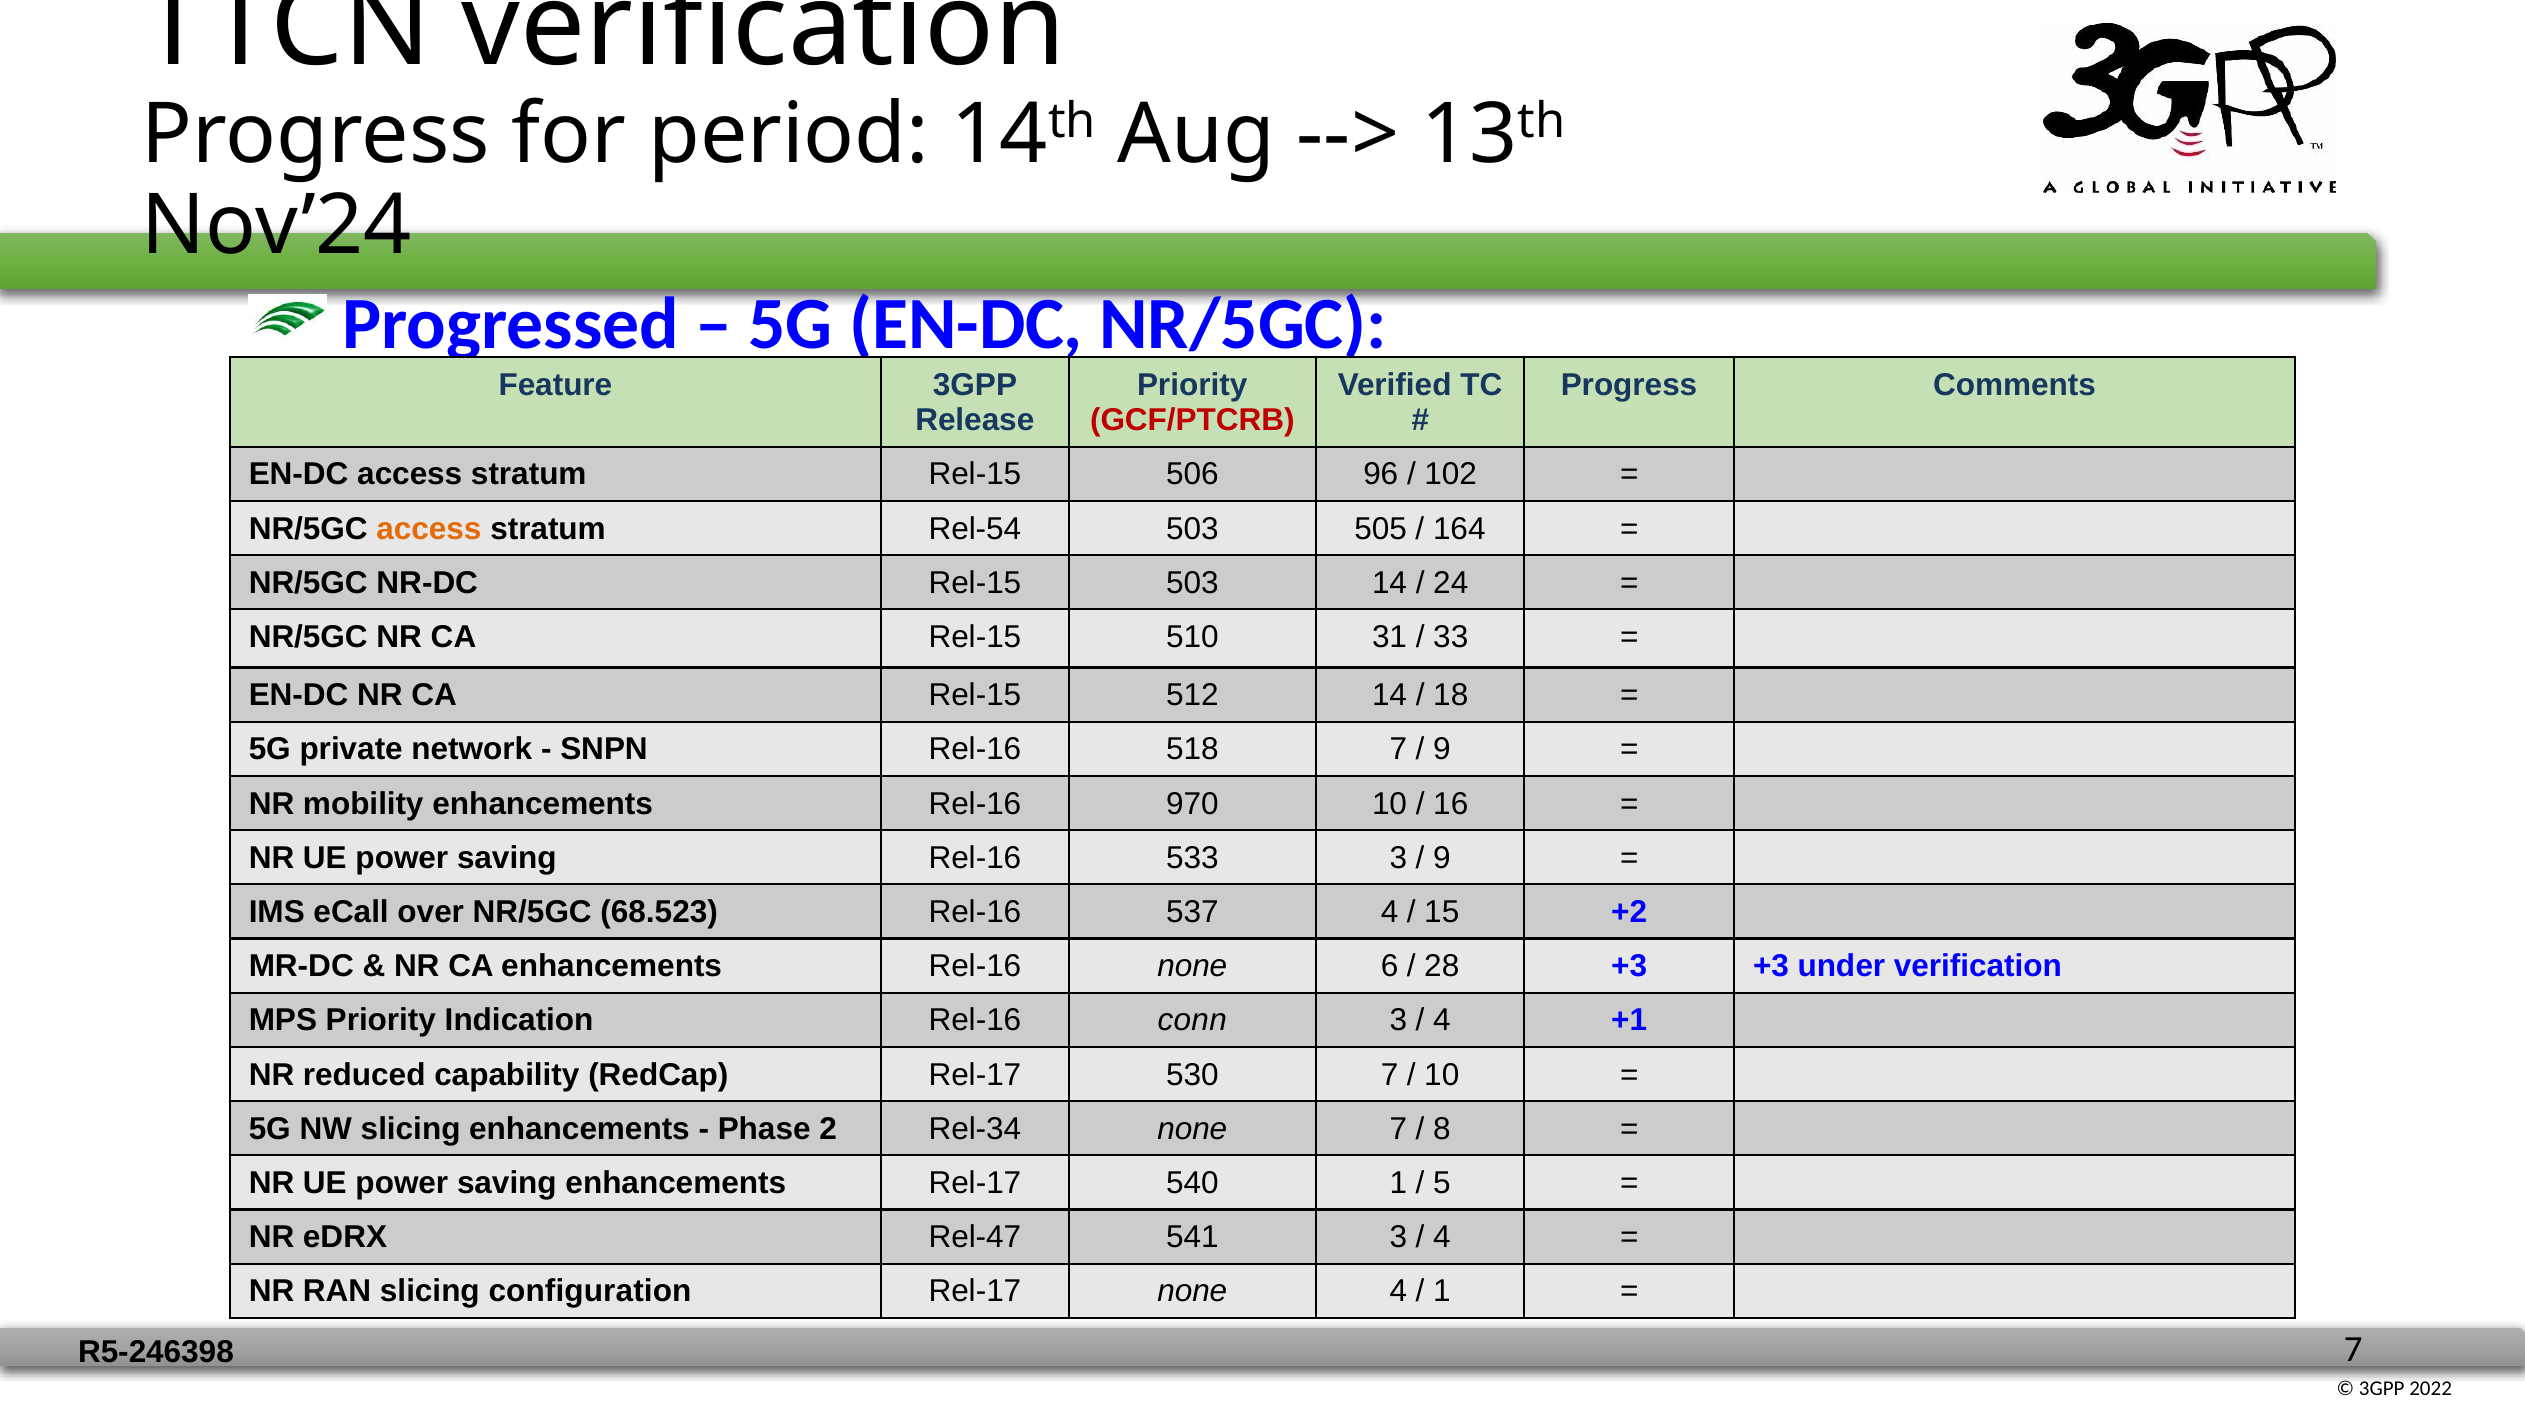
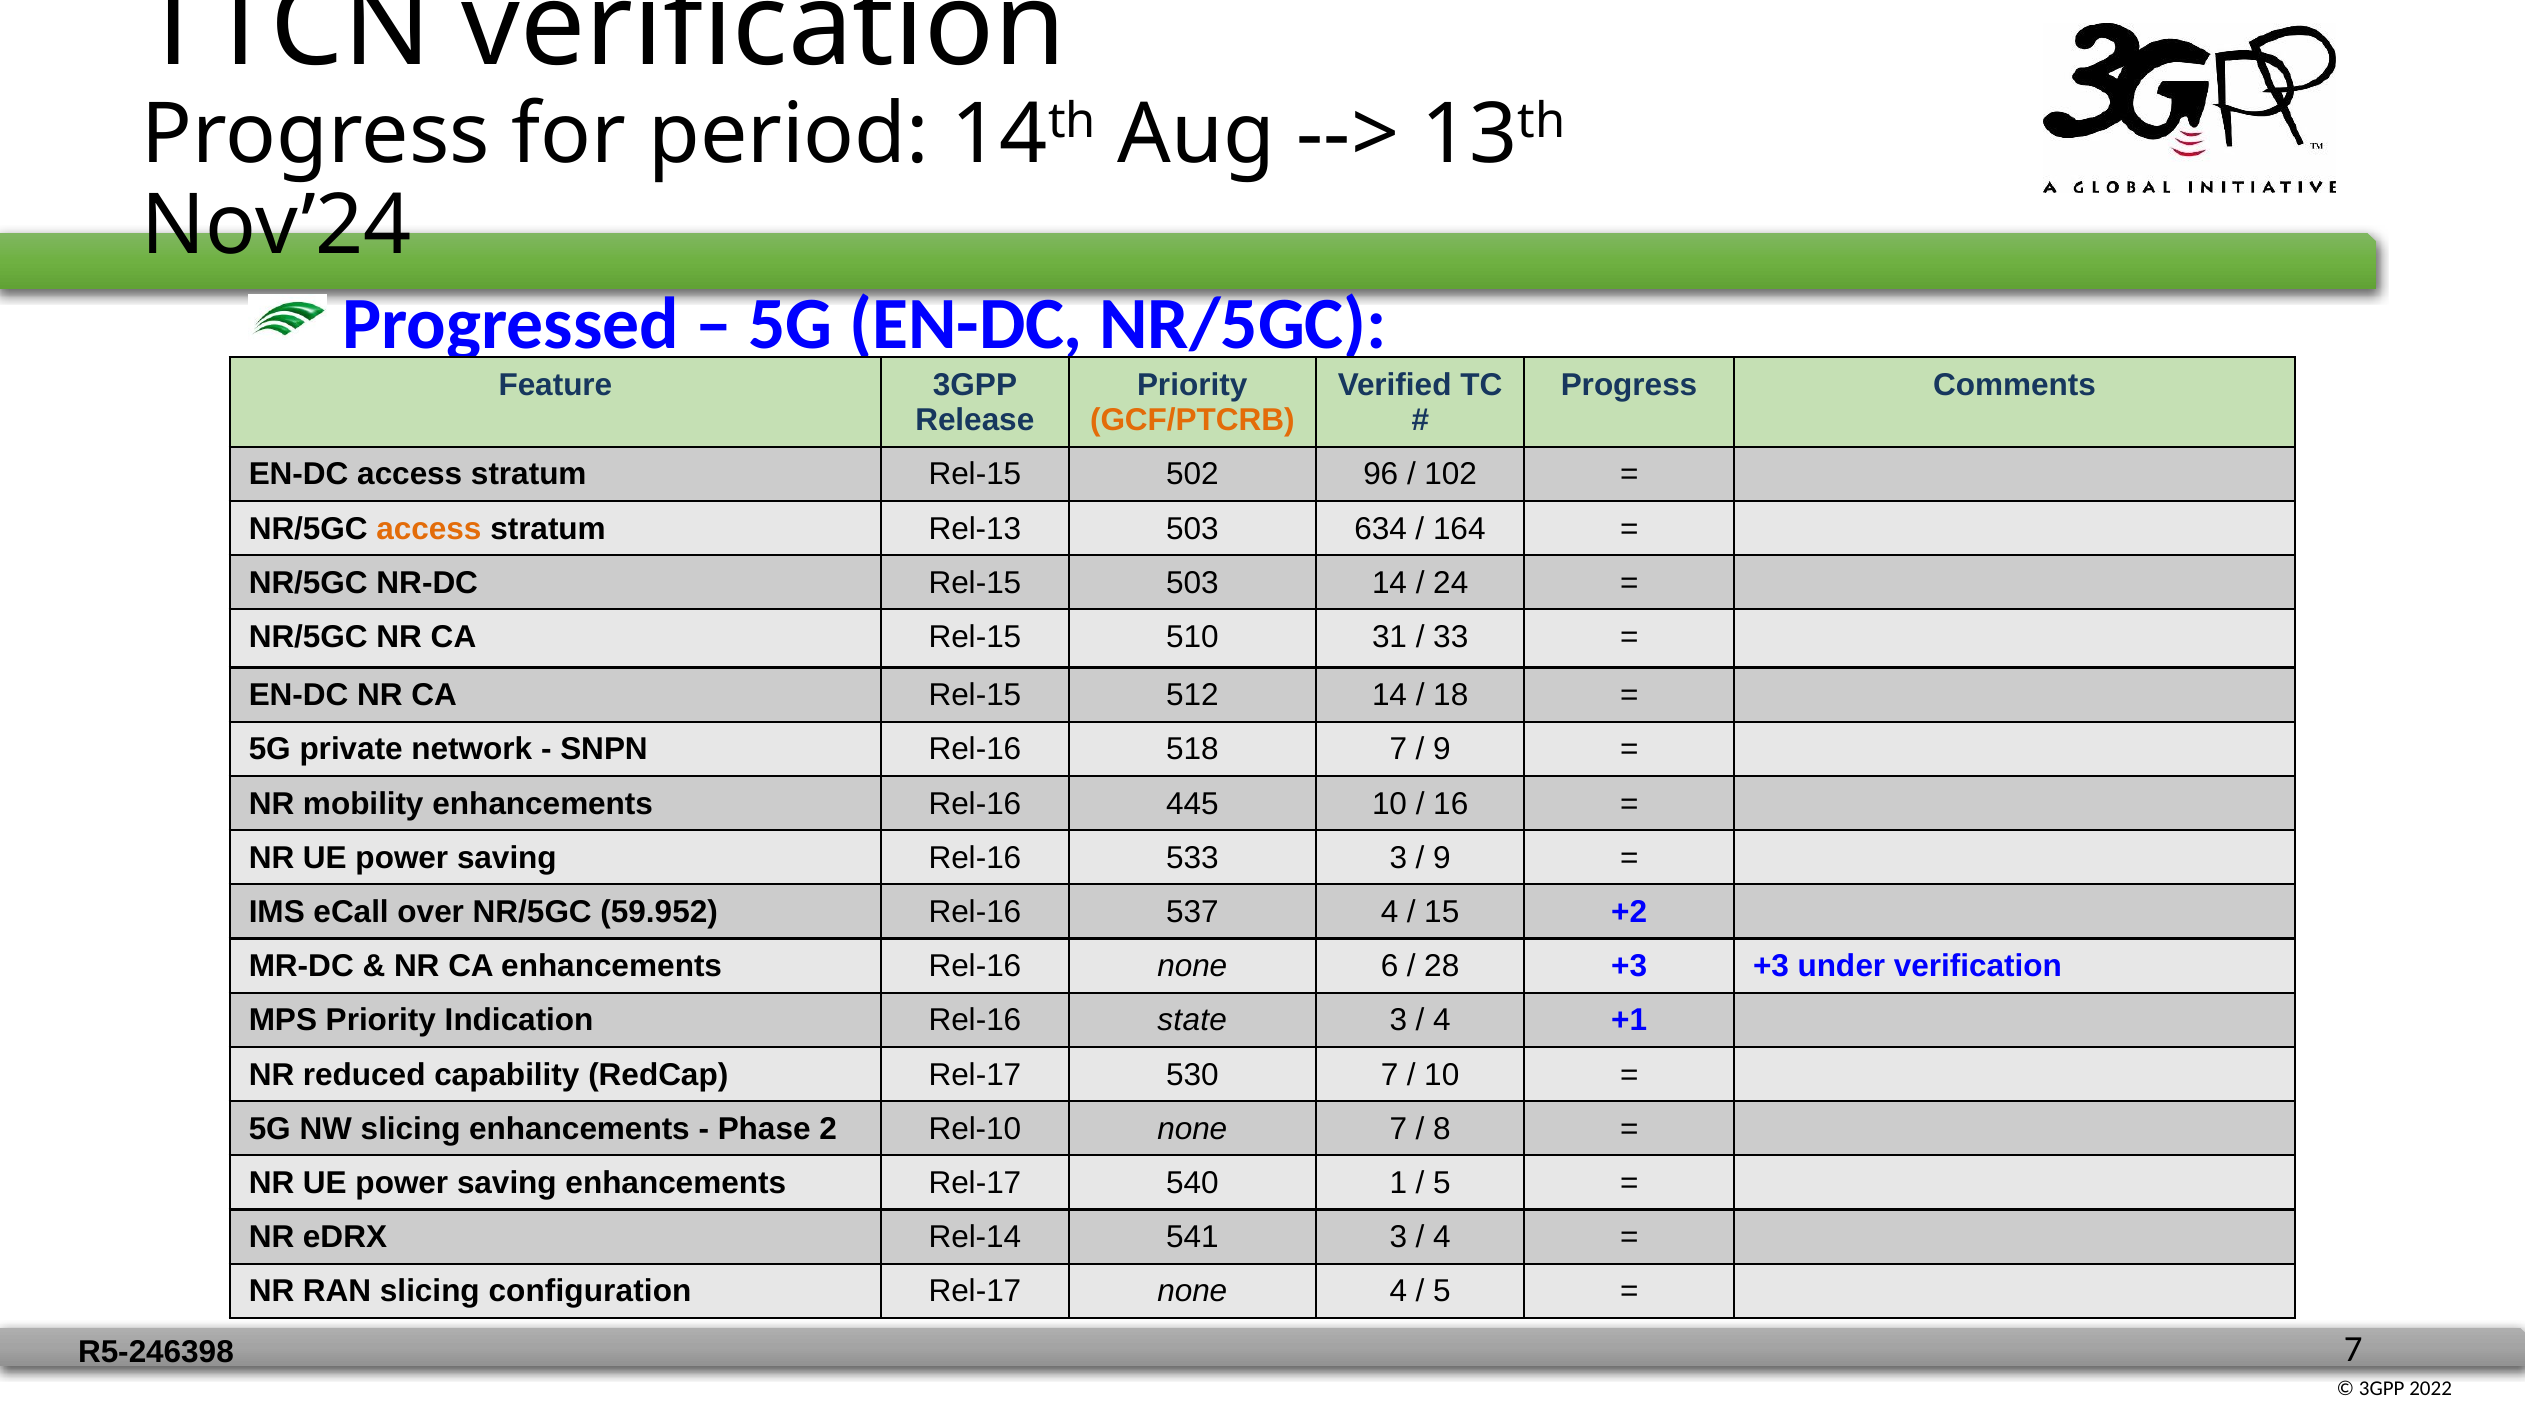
GCF/PTCRB colour: red -> orange (1192, 420)
506: 506 -> 502 (1192, 475)
Rel-54: Rel-54 -> Rel-13 (975, 529)
505: 505 -> 634 (1381, 529)
970: 970 -> 445 (1192, 804)
68.523: 68.523 -> 59.952 (659, 912)
conn: conn -> state (1192, 1021)
Rel-34: Rel-34 -> Rel-10 (975, 1129)
Rel-47: Rel-47 -> Rel-14 (975, 1237)
1: 1 -> 5 (1442, 1292)
